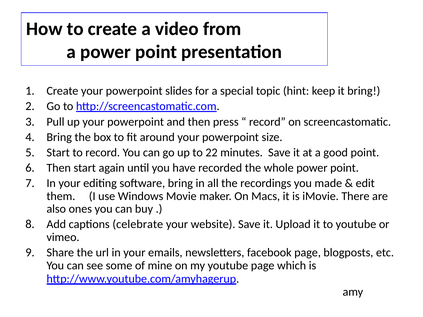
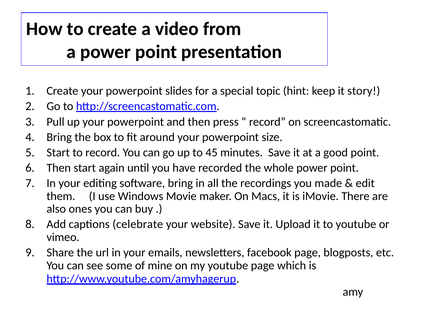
it bring: bring -> story (364, 91)
22: 22 -> 45 (212, 153)
